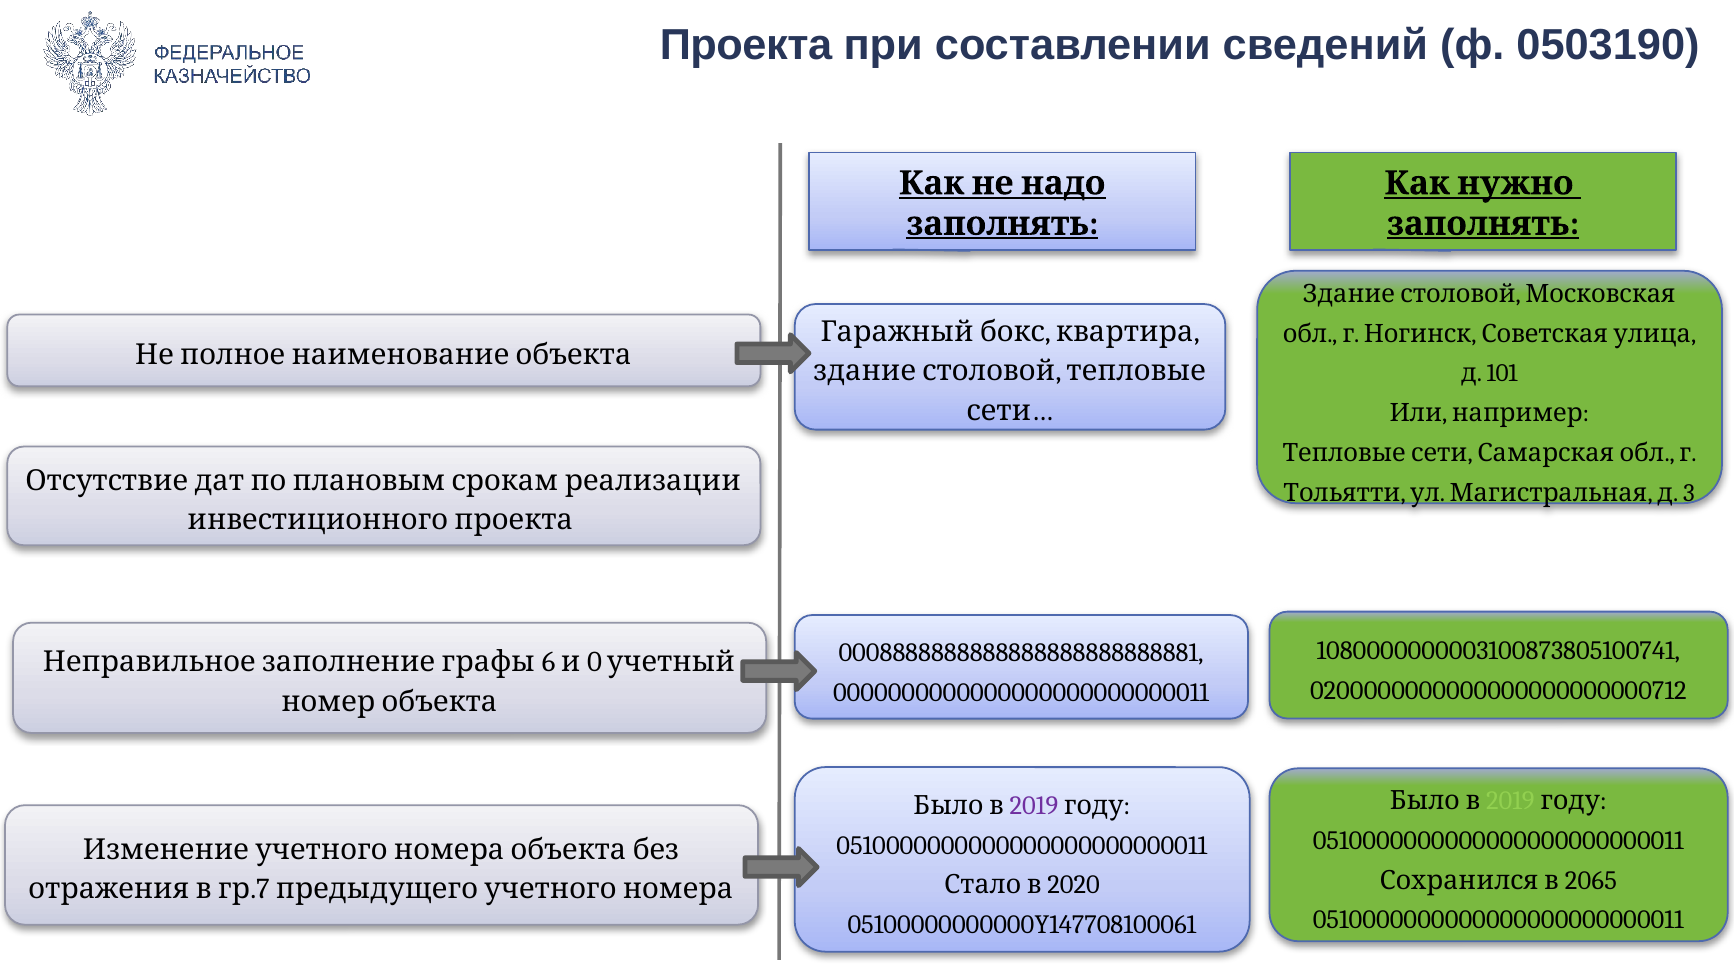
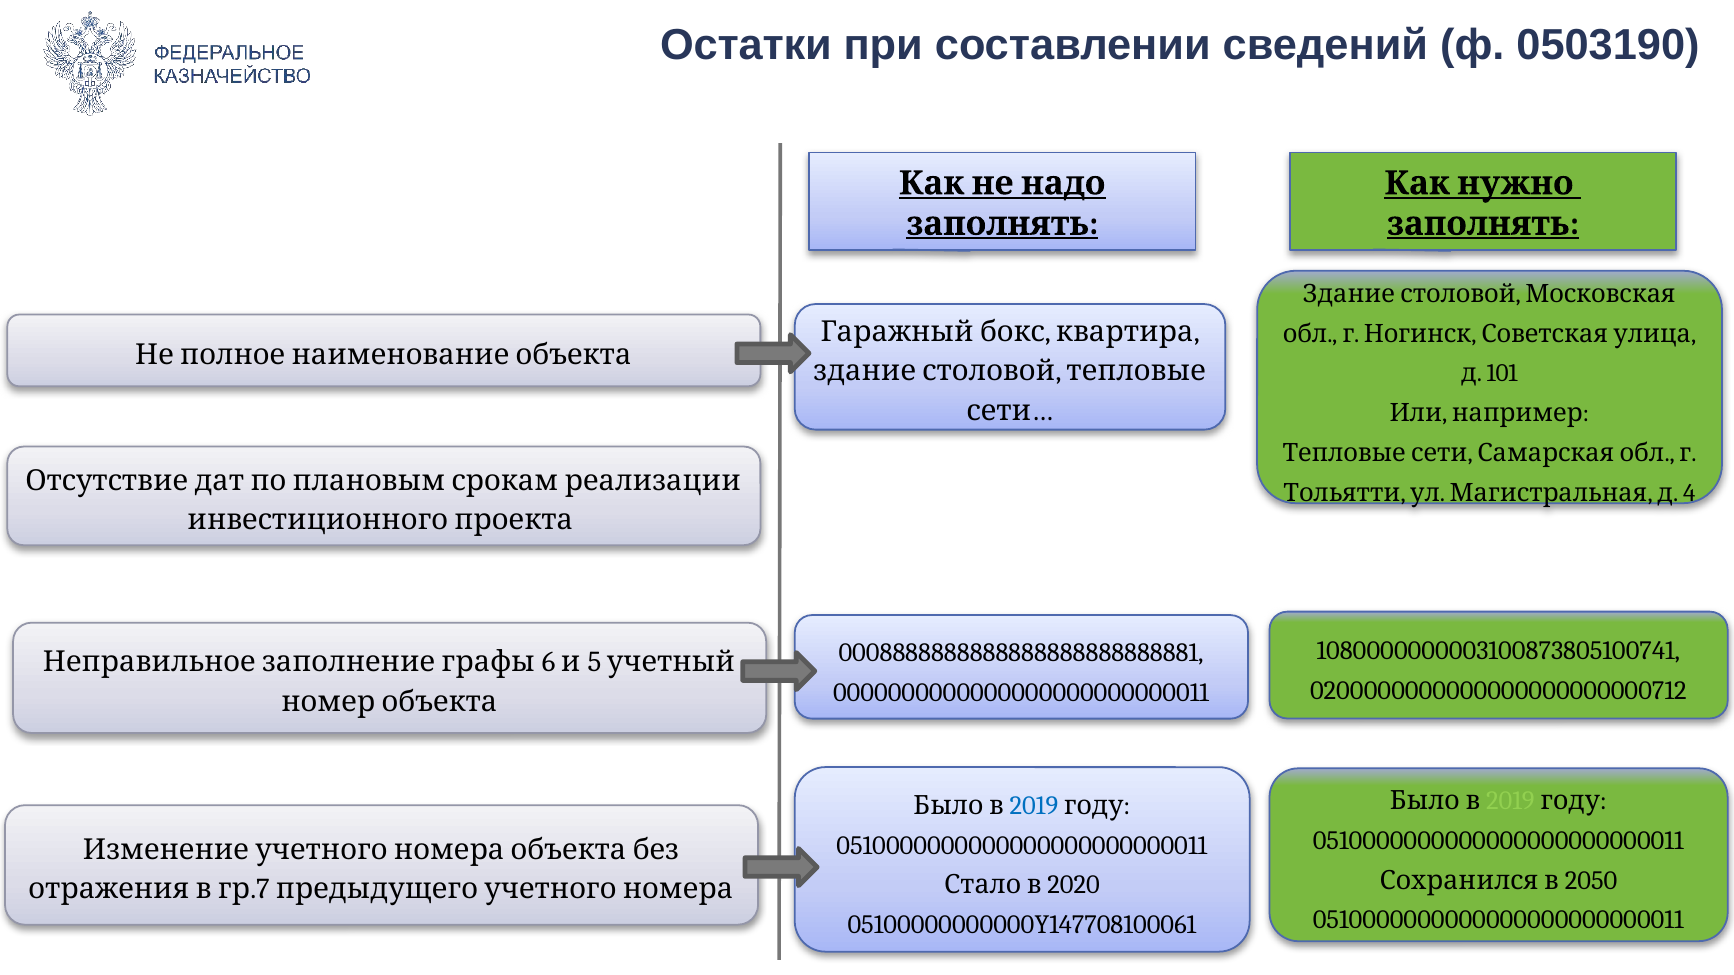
Проекта: Проекта -> Остатки (746, 45)
3: 3 -> 4 (1689, 493)
0: 0 -> 5 (595, 663)
2019 colour: purple -> blue (1034, 806)
2065: 2065 -> 2050 (1591, 881)
